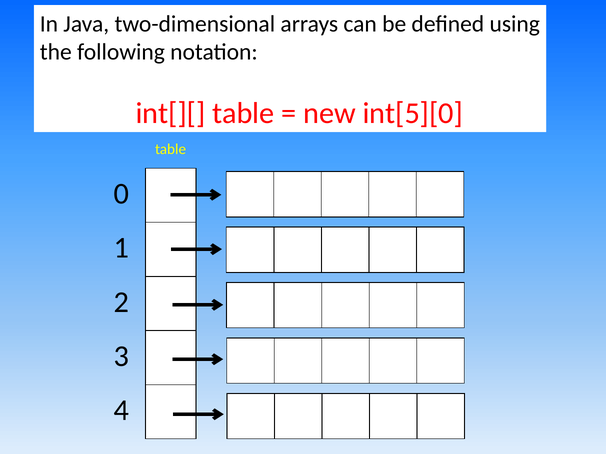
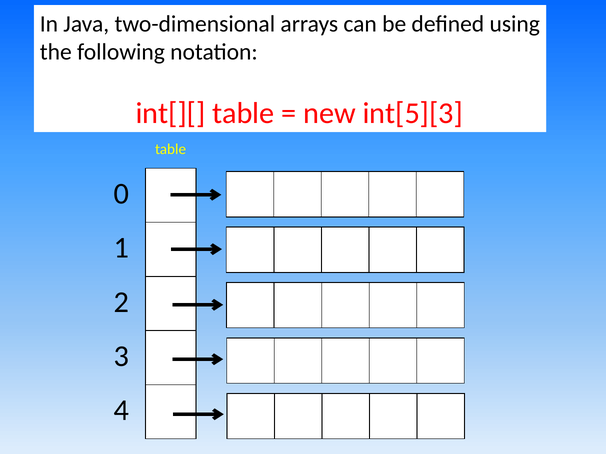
int[5][0: int[5][0 -> int[5][3 (413, 113)
